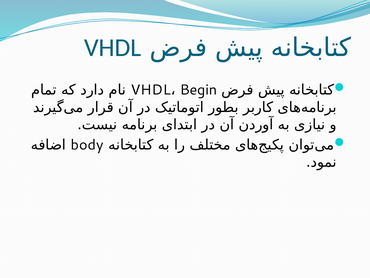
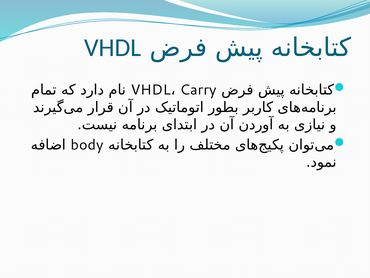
Begin: Begin -> Carry (198, 90)
